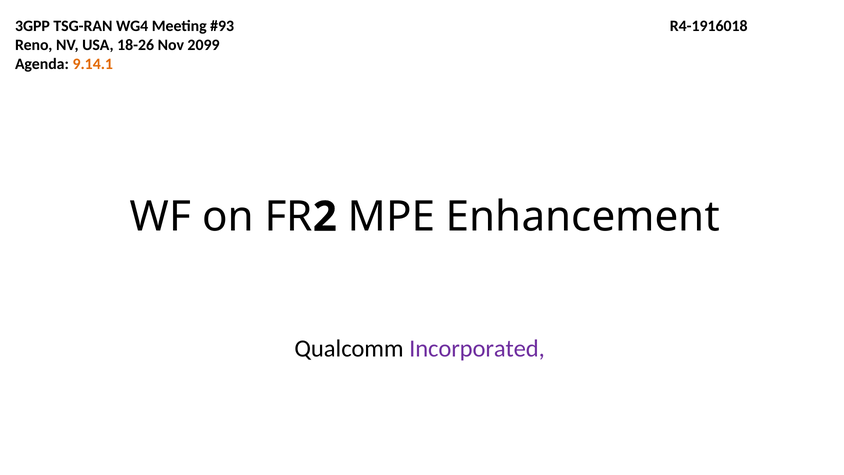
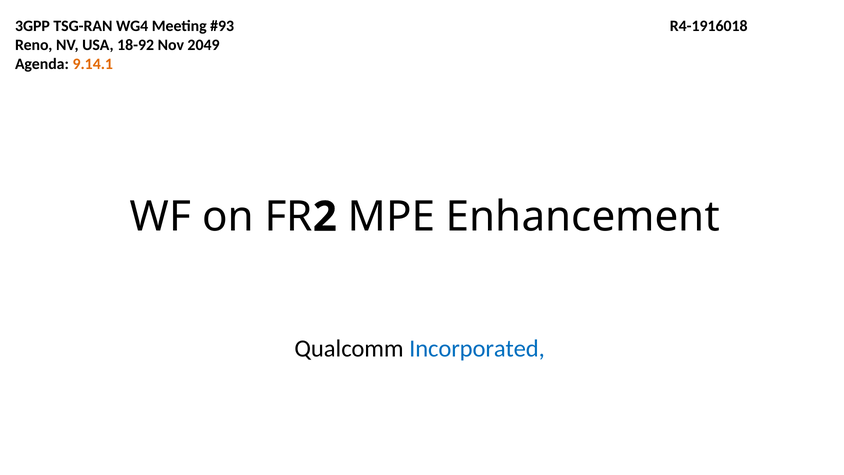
18-26: 18-26 -> 18-92 (136, 45)
2099: 2099 -> 2049 (204, 45)
Incorporated colour: purple -> blue (477, 349)
